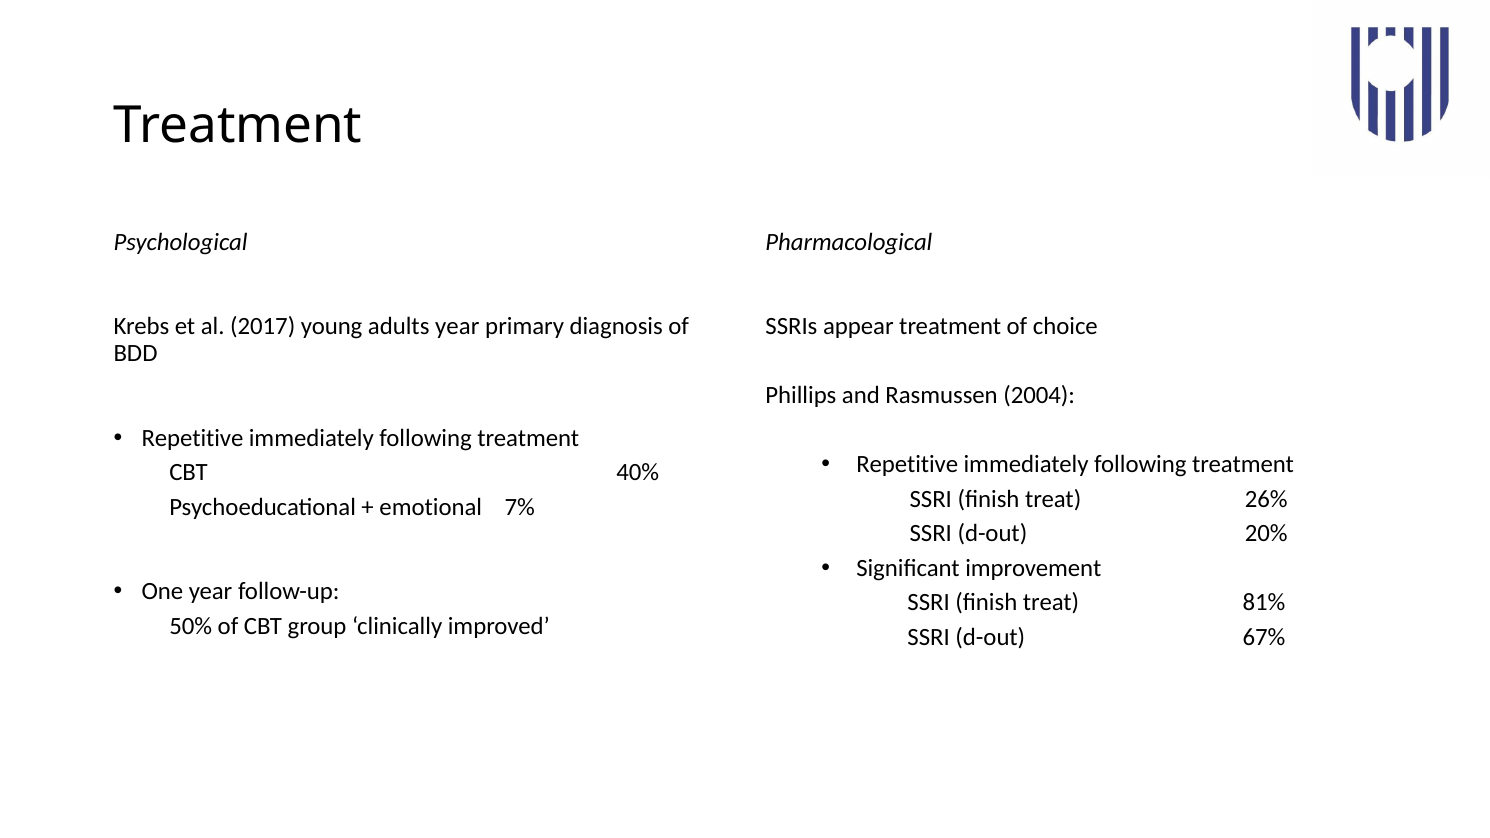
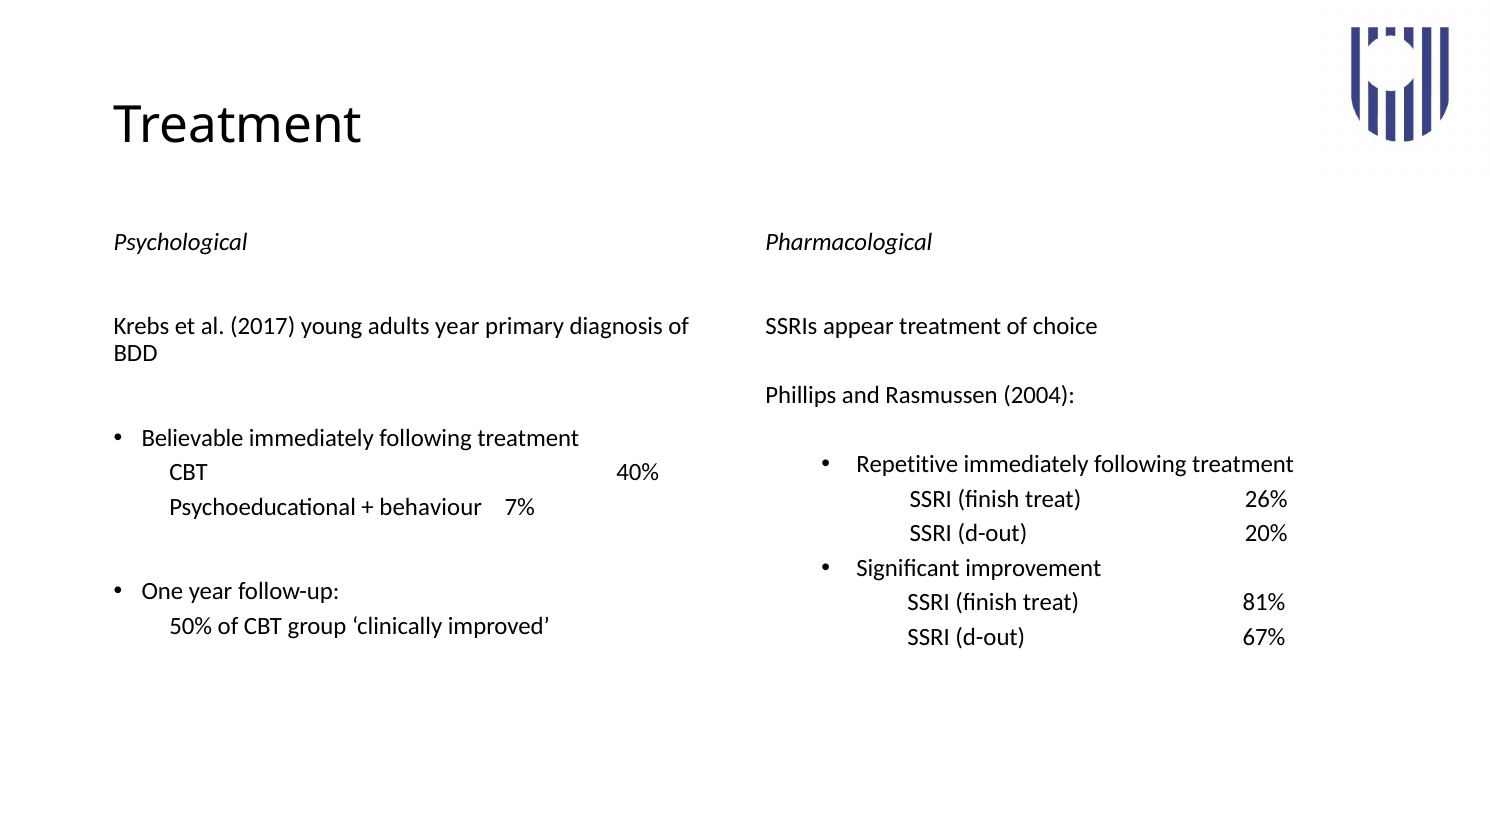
Repetitive: Repetitive -> Believable (192, 438)
emotional: emotional -> behaviour (431, 507)
